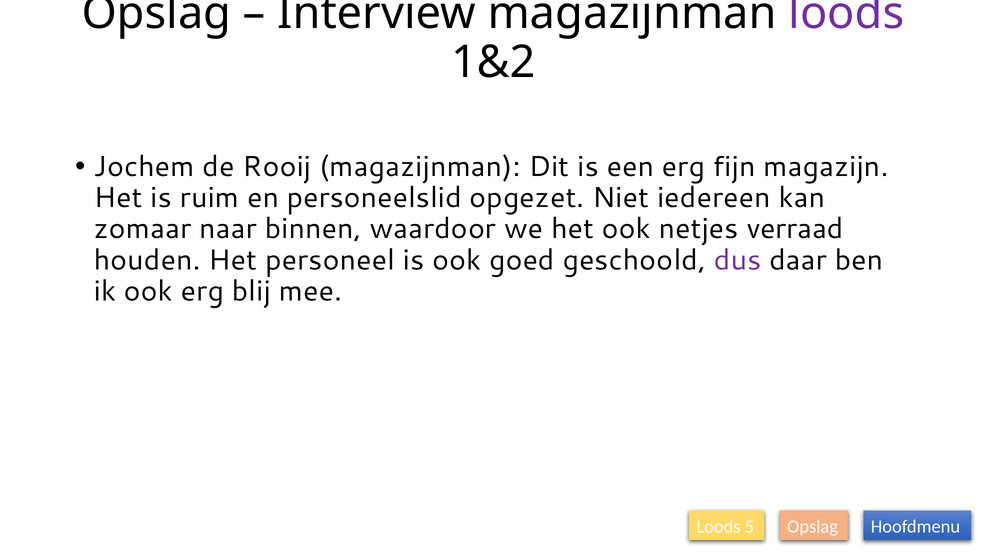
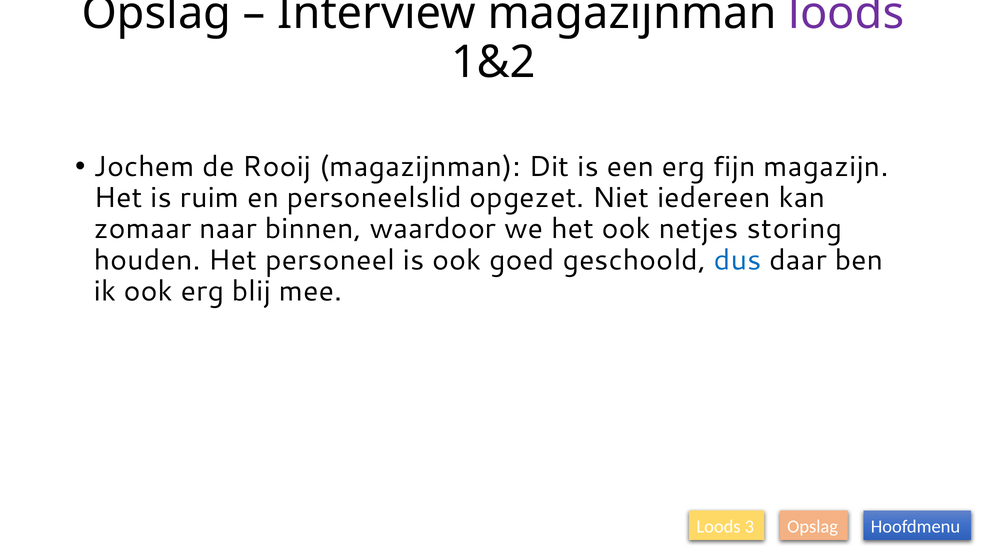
verraad: verraad -> storing (795, 229)
dus colour: purple -> blue (738, 260)
5: 5 -> 3 (749, 527)
